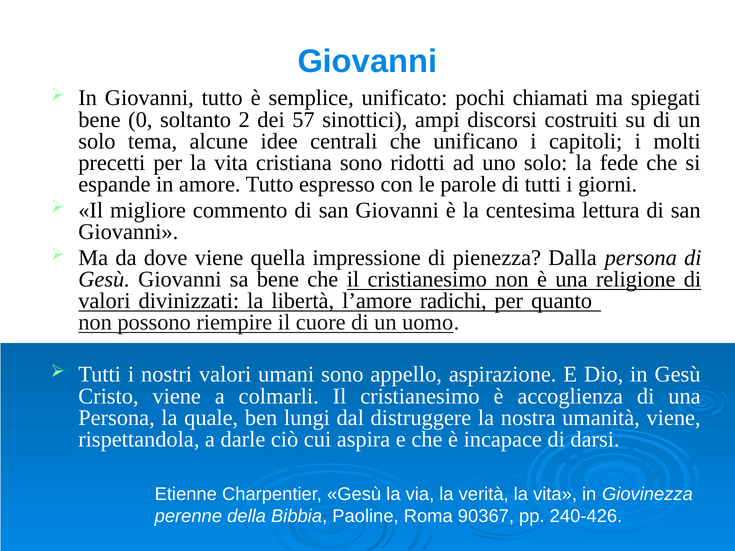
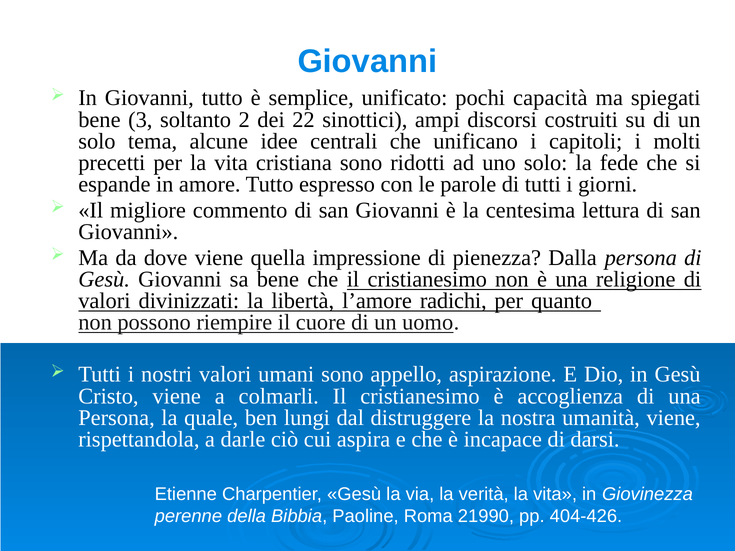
chiamati: chiamati -> capacità (550, 98)
0: 0 -> 3 (140, 120)
57: 57 -> 22 (303, 120)
90367: 90367 -> 21990 (486, 516)
240-426: 240-426 -> 404-426 (586, 516)
